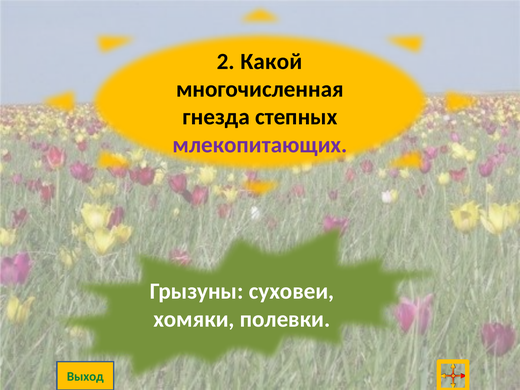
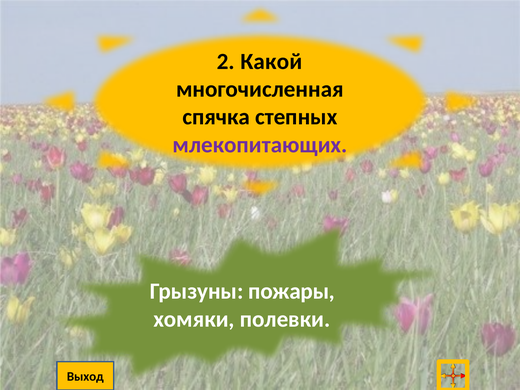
гнезда: гнезда -> спячка (216, 117)
суховеи: суховеи -> пожары (292, 291)
Выход colour: green -> black (85, 377)
